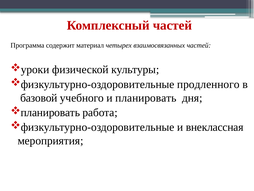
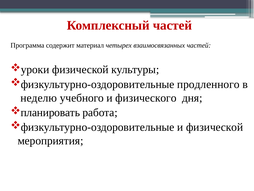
базовой: базовой -> неделю (39, 98)
и планировать: планировать -> физического (146, 98)
и внеклассная: внеклассная -> физической (215, 127)
